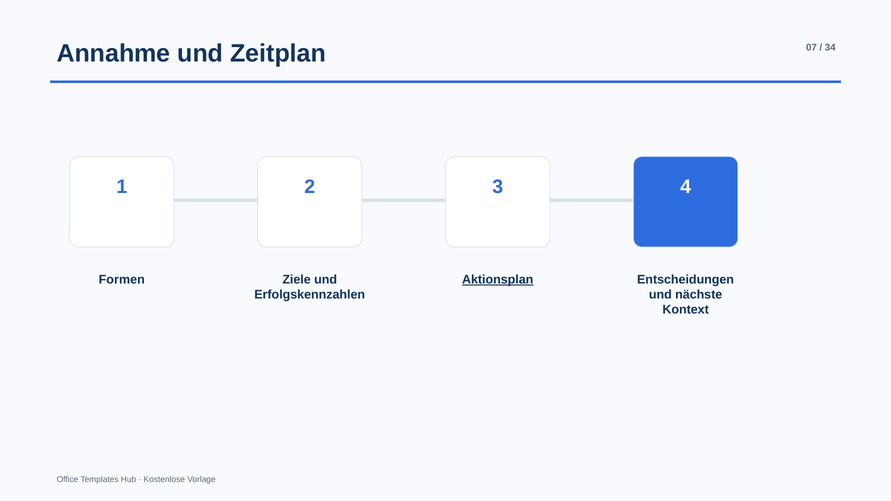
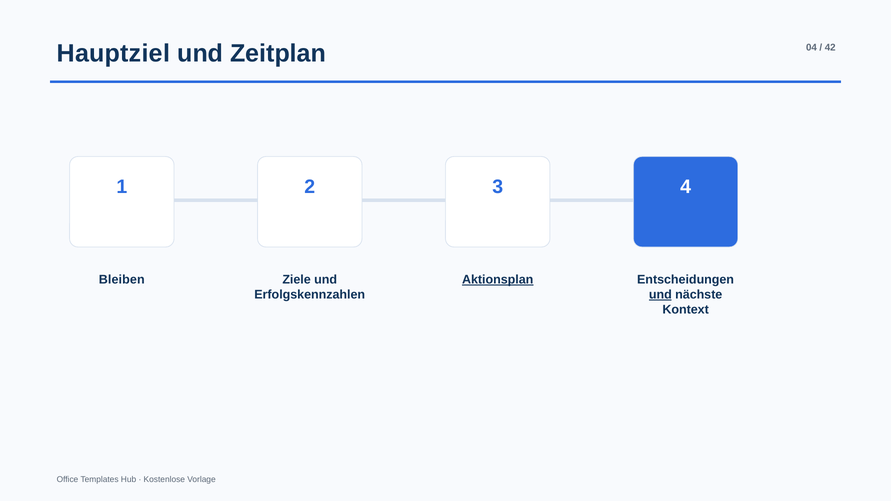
Annahme: Annahme -> Hauptziel (113, 53)
07: 07 -> 04 (811, 47)
34: 34 -> 42 (830, 47)
Formen: Formen -> Bleiben (122, 280)
und underline: none -> present (660, 295)
